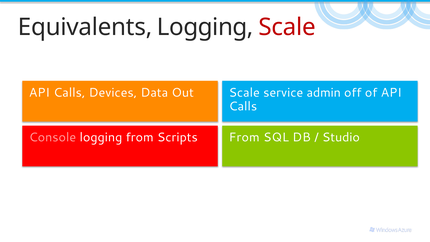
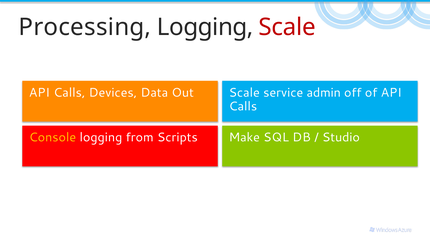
Equivalents: Equivalents -> Processing (85, 27)
Console colour: pink -> yellow (52, 137)
From: From -> Make (244, 137)
